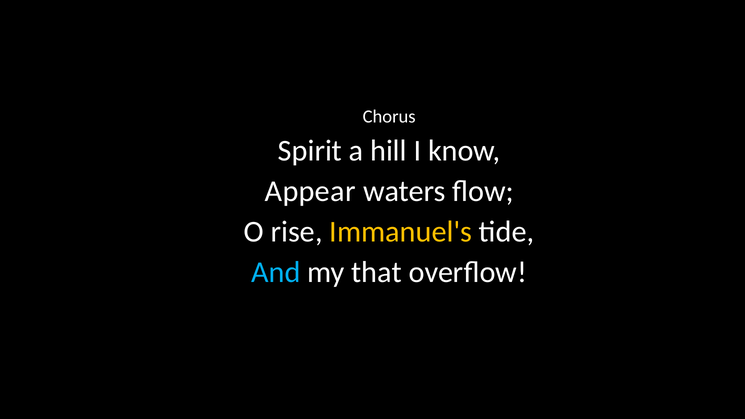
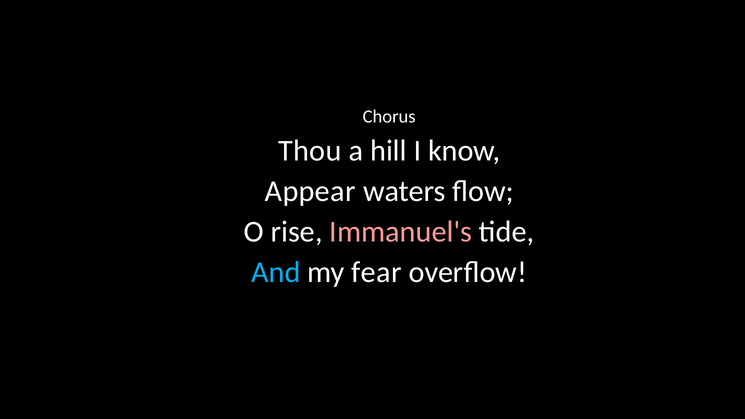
Spirit: Spirit -> Thou (310, 151)
Immanuel's colour: yellow -> pink (401, 232)
that: that -> fear (377, 272)
